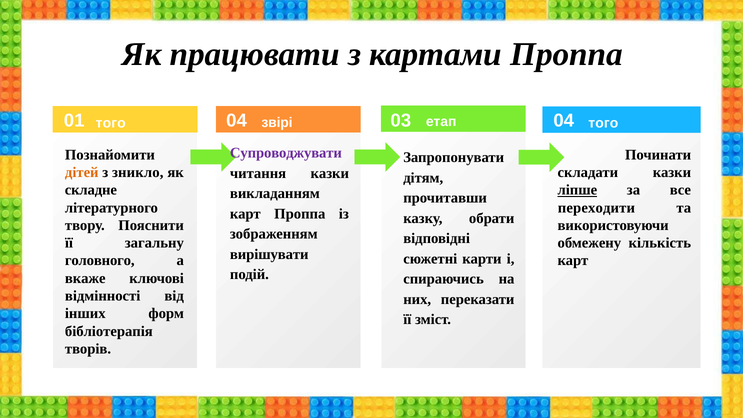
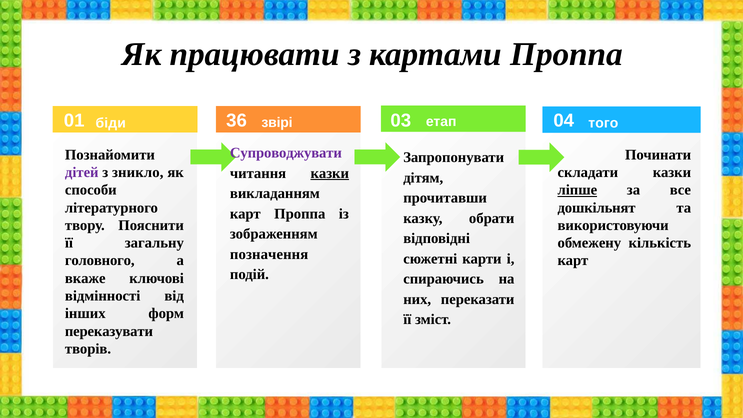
01 04: 04 -> 36 (237, 121)
того: того -> біди (111, 123)
дітей colour: orange -> purple (82, 172)
казки underline: none -> present (330, 173)
складне: складне -> способи (91, 190)
переходити: переходити -> дошкільнят (597, 208)
вирішувати: вирішувати -> позначення (269, 254)
бібліотерапія: бібліотерапія -> переказувати (109, 331)
